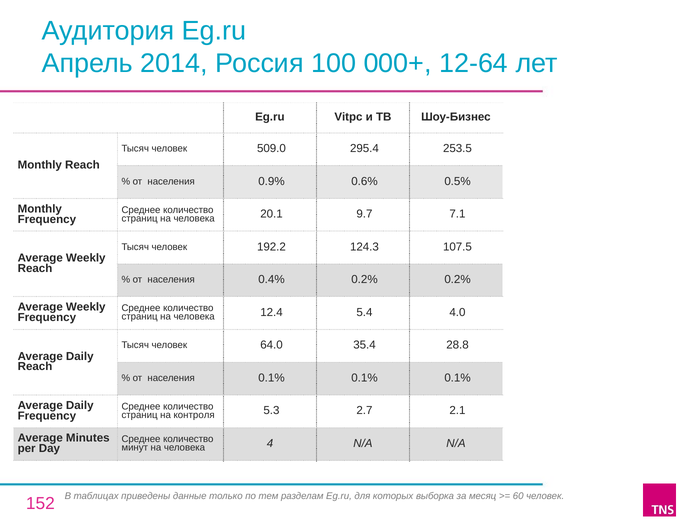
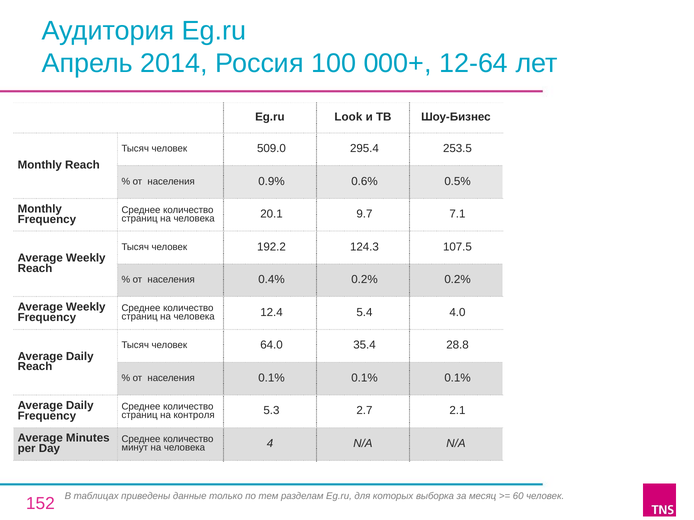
Vitpc: Vitpc -> Look (348, 117)
